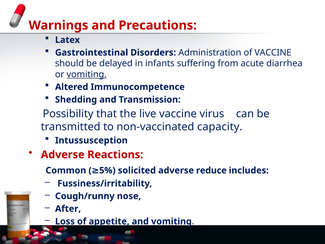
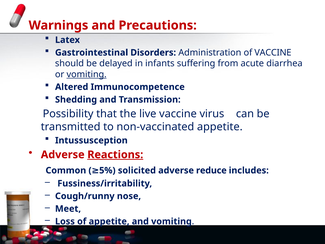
non-vaccinated capacity: capacity -> appetite (220, 127)
Reactions underline: none -> present (115, 155)
After: After -> Meet (68, 209)
